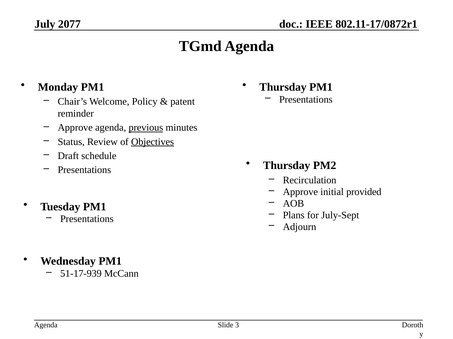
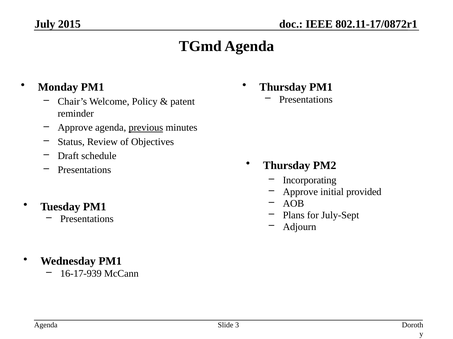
2077: 2077 -> 2015 (69, 24)
Objectives underline: present -> none (153, 142)
Recirculation: Recirculation -> Incorporating (310, 180)
51-17-939: 51-17-939 -> 16-17-939 (81, 274)
